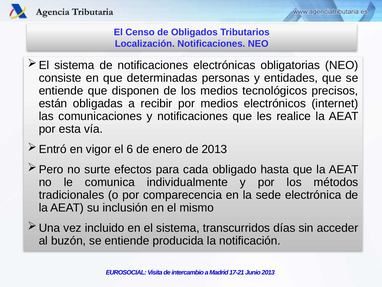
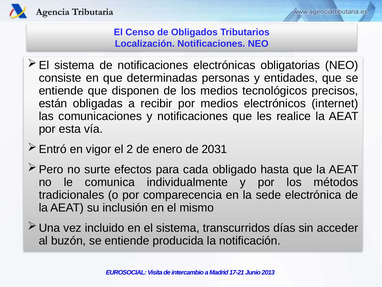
6: 6 -> 2 (130, 149)
de 2013: 2013 -> 2031 (214, 149)
